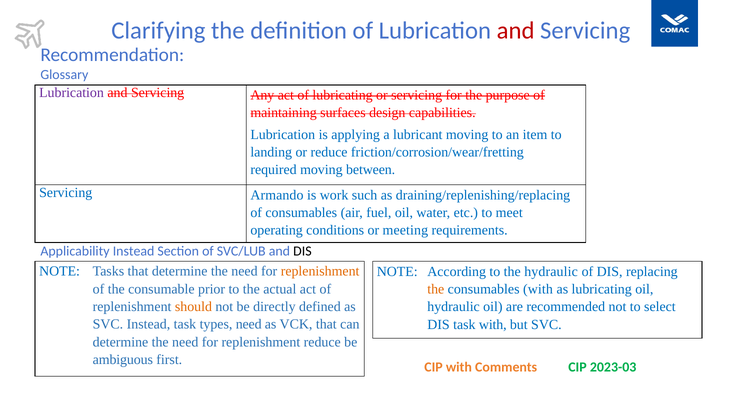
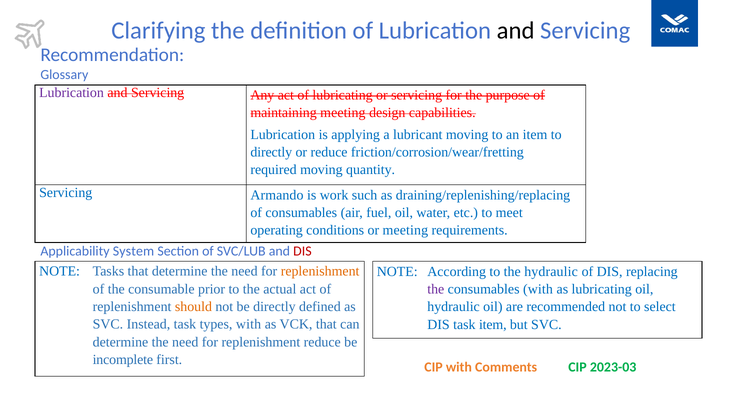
and colour: red -> black (516, 31)
maintaining surfaces: surfaces -> meeting (343, 113)
landing: landing -> directly (271, 152)
between: between -> quantity (371, 170)
Applicability Instead: Instead -> System (133, 251)
DIS colour: black -> red (302, 251)
the colour: orange -> purple (436, 289)
types need: need -> with (249, 325)
task with: with -> item (493, 325)
ambiguous: ambiguous -> incomplete (123, 360)
